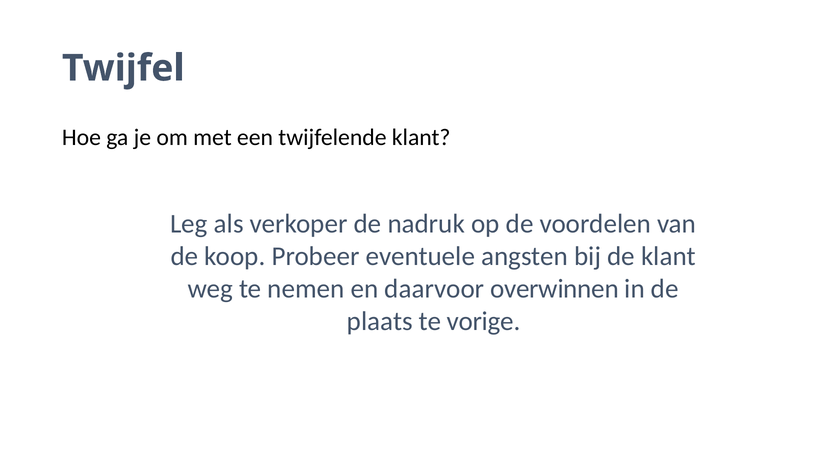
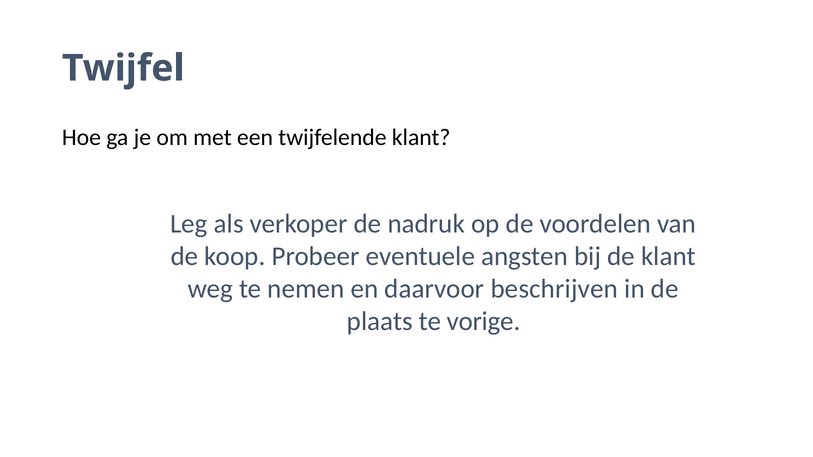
overwinnen: overwinnen -> beschrijven (554, 289)
